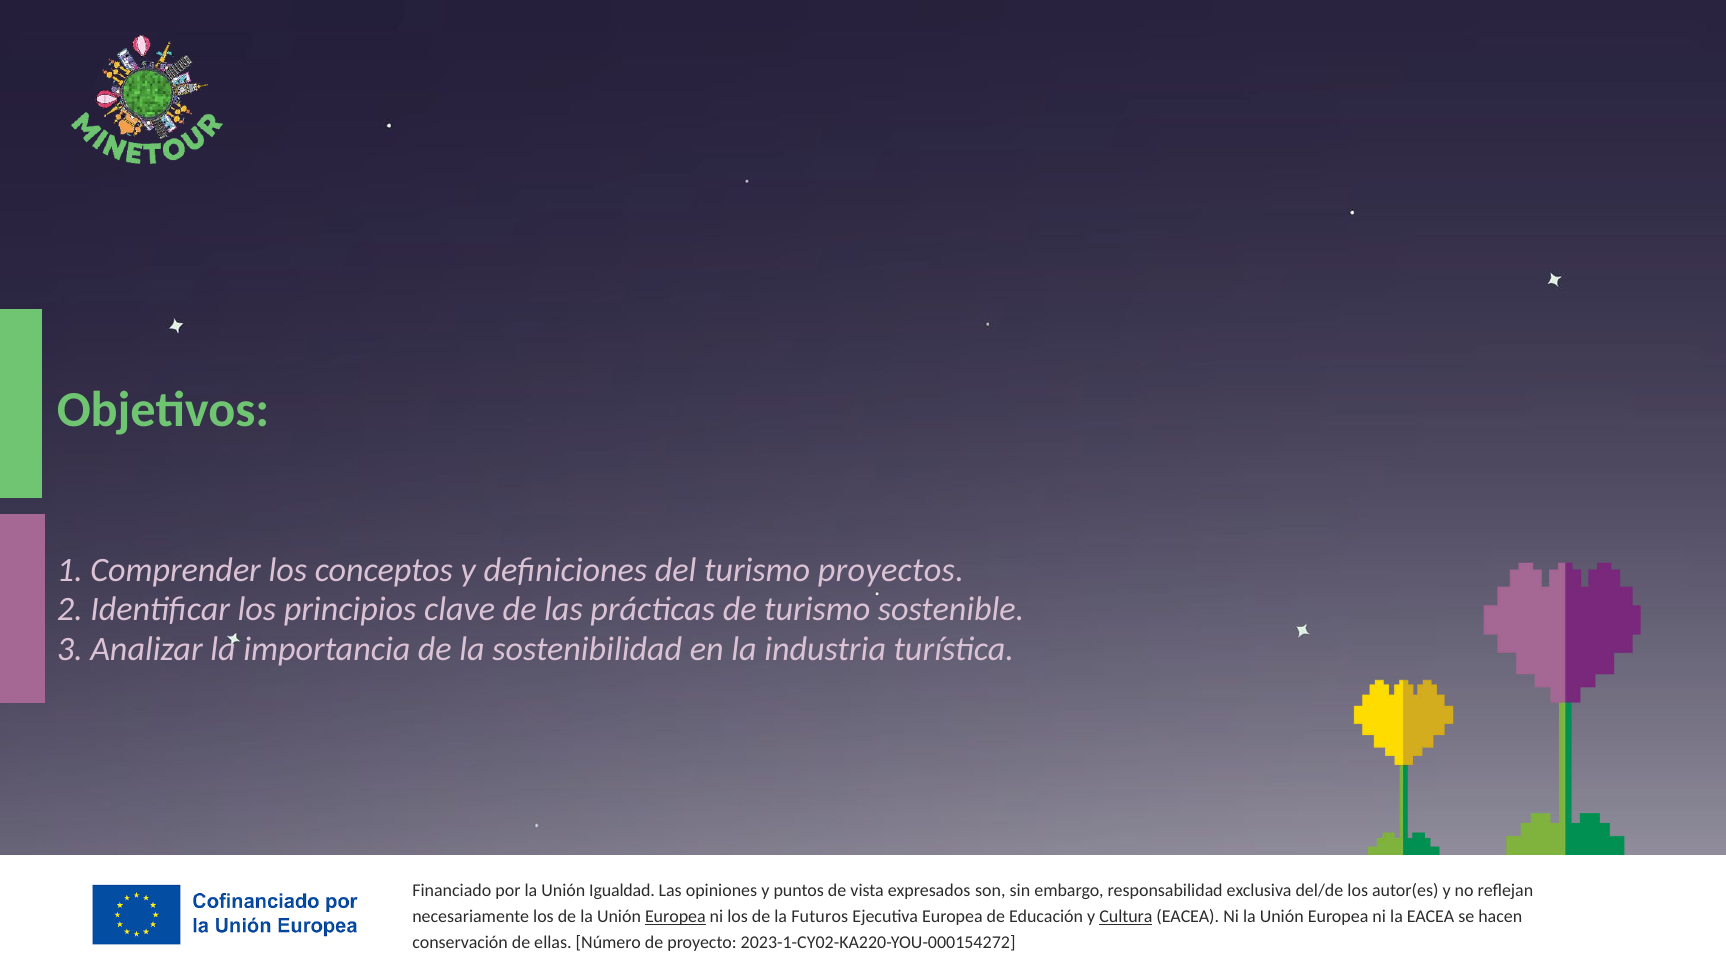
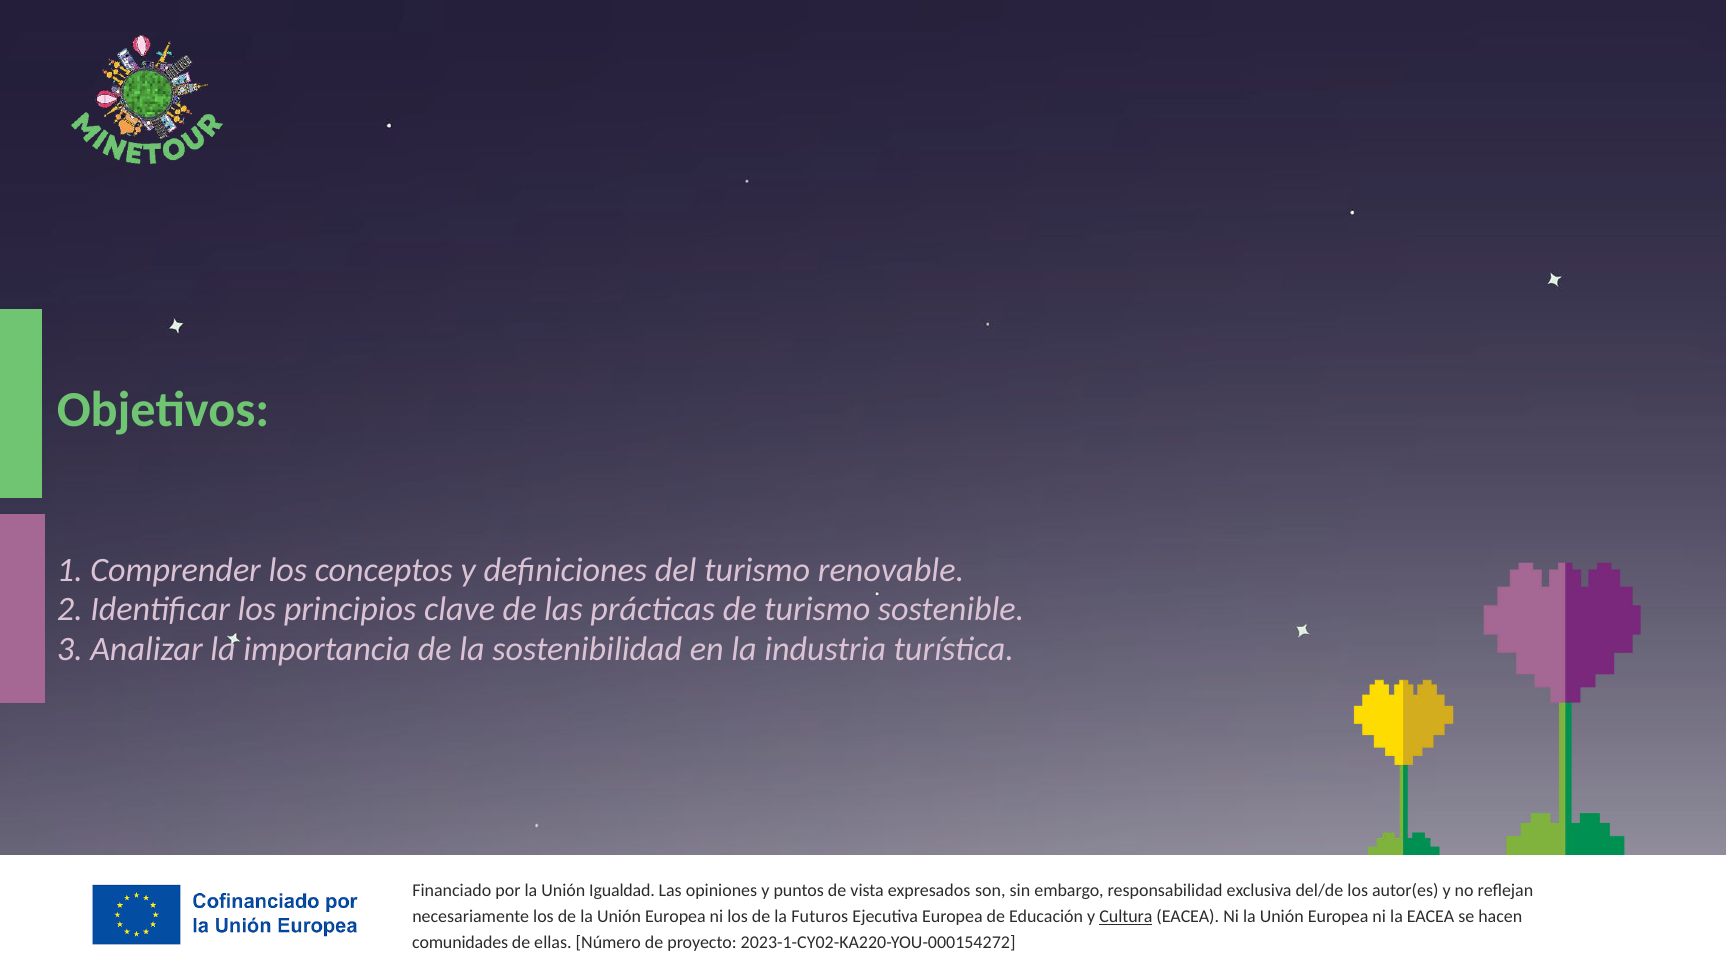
proyectos: proyectos -> renovable (891, 570)
Europea underline: present -> none (675, 916)
conservación: conservación -> comunidades (460, 942)
